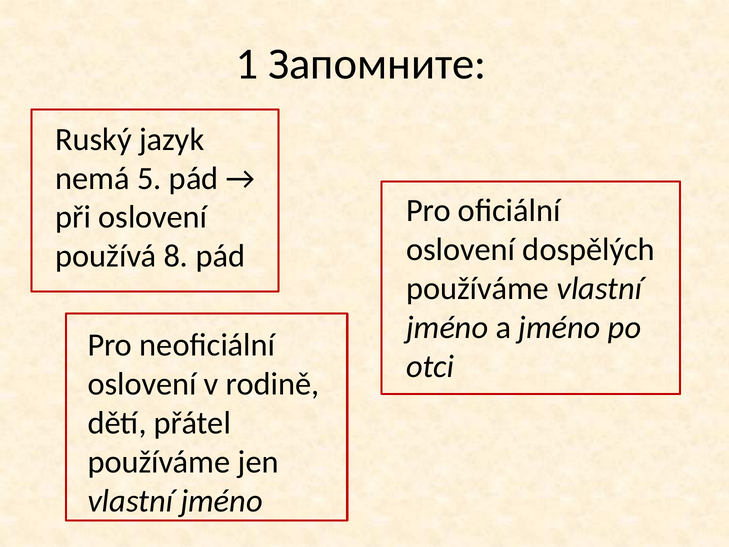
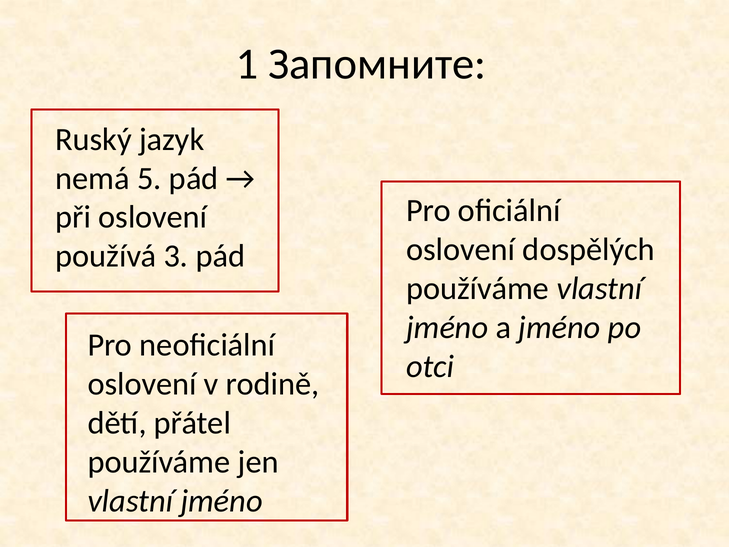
8: 8 -> 3 (176, 256)
